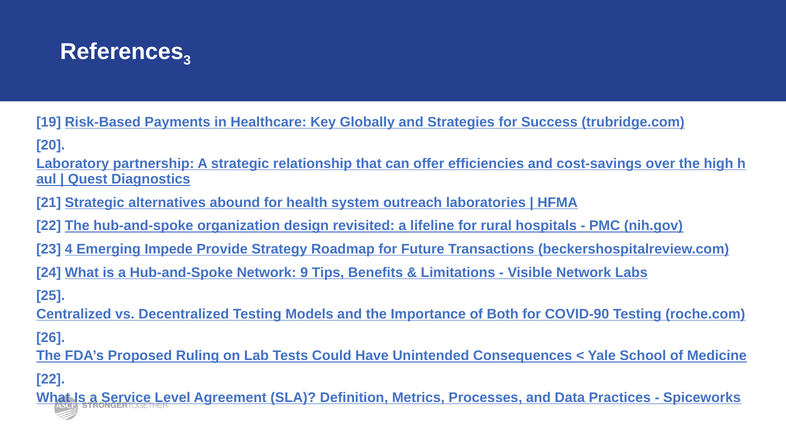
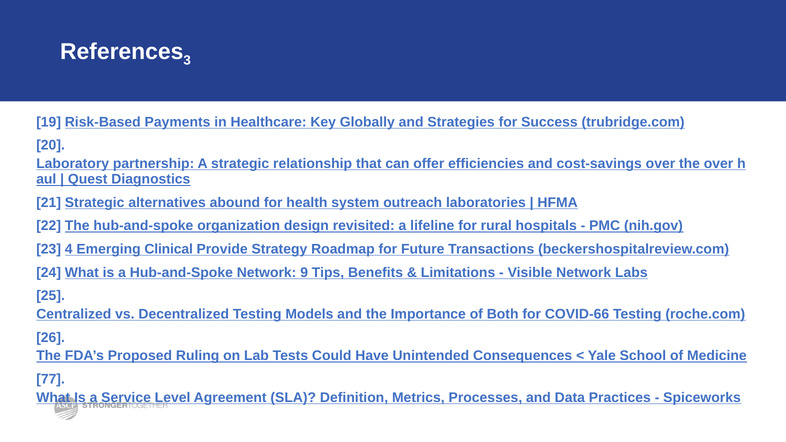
the high: high -> over (719, 164)
Impede: Impede -> Clinical (169, 249)
COVID-90: COVID-90 -> COVID-66 (577, 314)
22: 22 -> 77 (51, 379)
